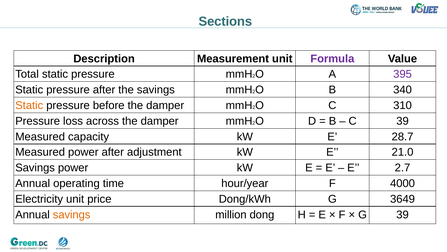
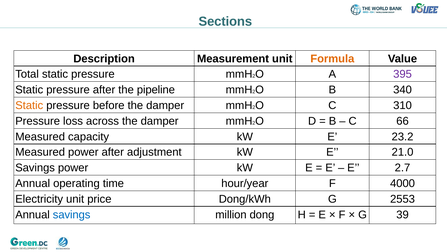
Formula colour: purple -> orange (332, 59)
the savings: savings -> pipeline (156, 90)
C 39: 39 -> 66 (403, 121)
28.7: 28.7 -> 23.2 (403, 136)
3649: 3649 -> 2553 (403, 199)
savings colour: orange -> blue (72, 214)
